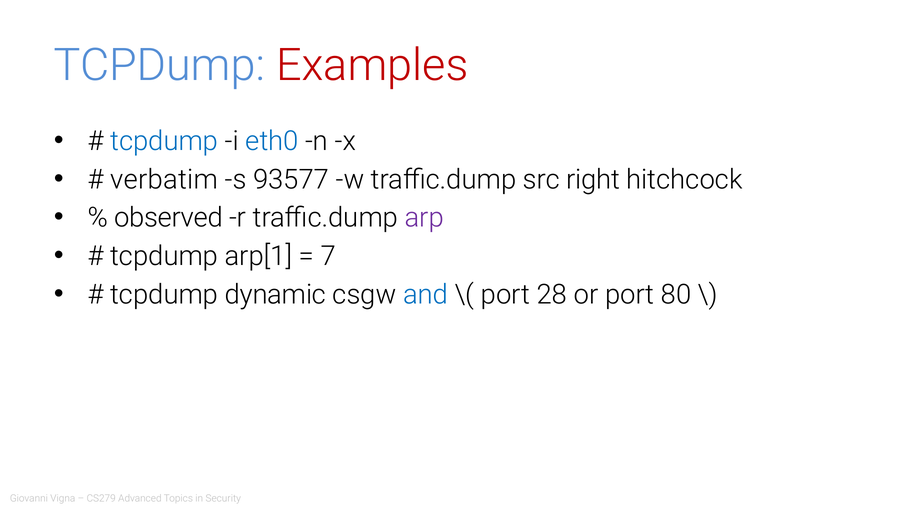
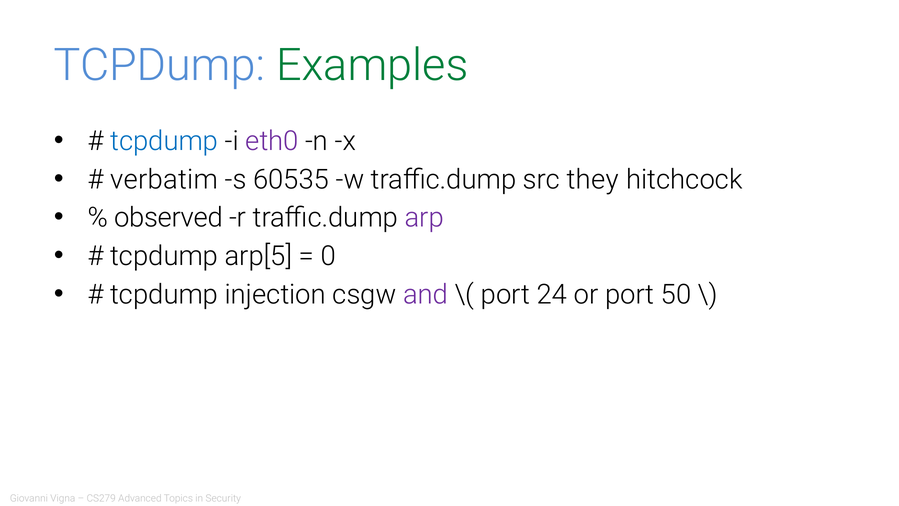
Examples colour: red -> green (372, 66)
eth0 colour: blue -> purple (272, 141)
93577: 93577 -> 60535 (291, 179)
right: right -> they (593, 179)
arp[1: arp[1 -> arp[5 (258, 256)
7: 7 -> 0 (328, 256)
dynamic: dynamic -> injection (275, 295)
and colour: blue -> purple (426, 295)
28: 28 -> 24 (552, 295)
80: 80 -> 50 (676, 295)
